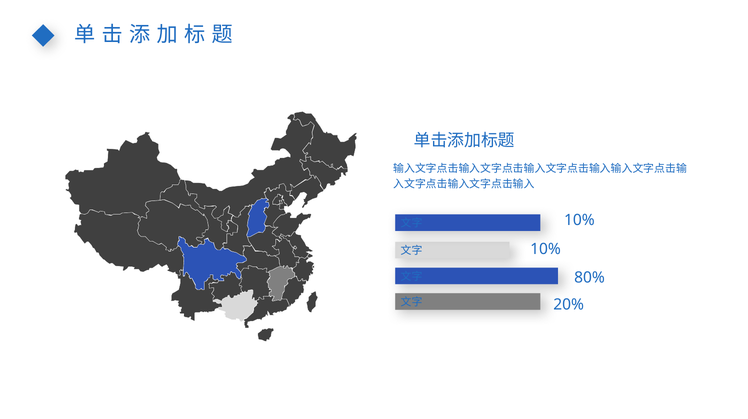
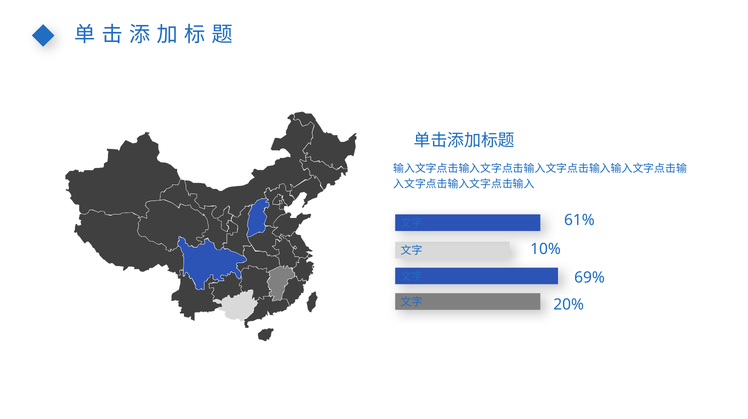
10%: 10% -> 61% (579, 220)
80%: 80% -> 69% (590, 278)
